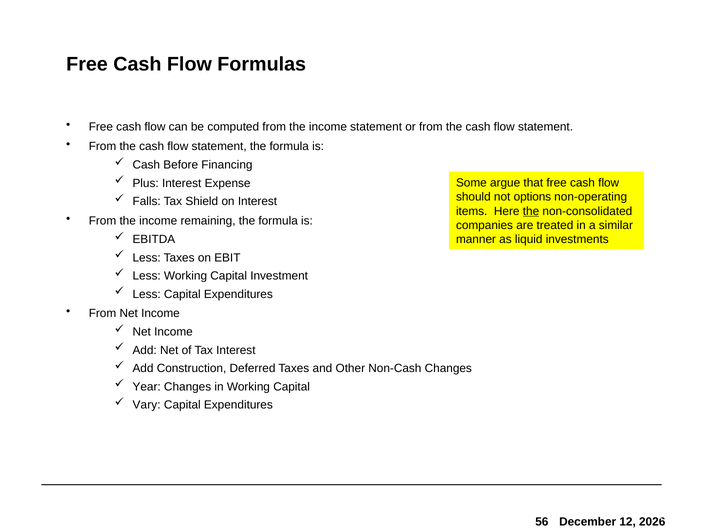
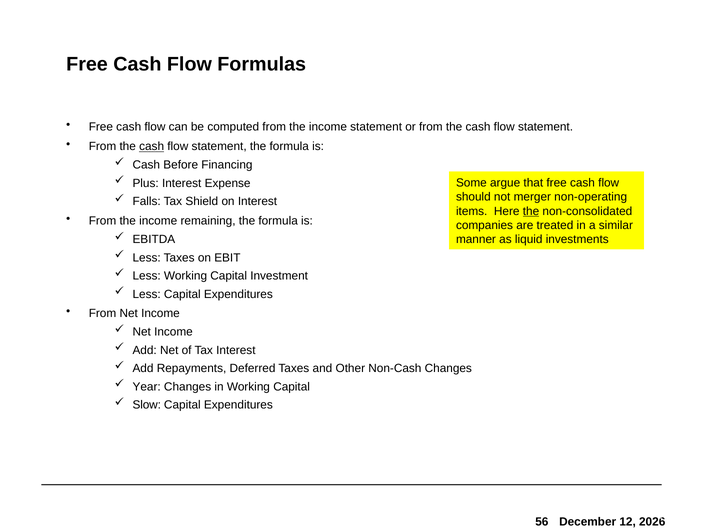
cash underline: none -> present (152, 147)
options: options -> merger (532, 197)
Construction: Construction -> Repayments (192, 368)
Vary: Vary -> Slow (147, 405)
